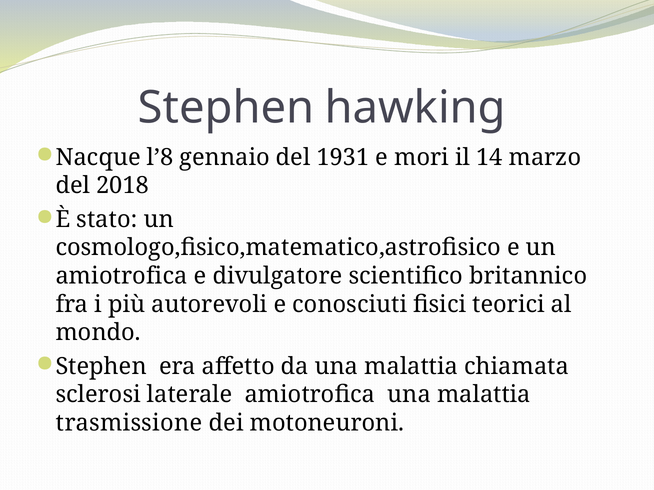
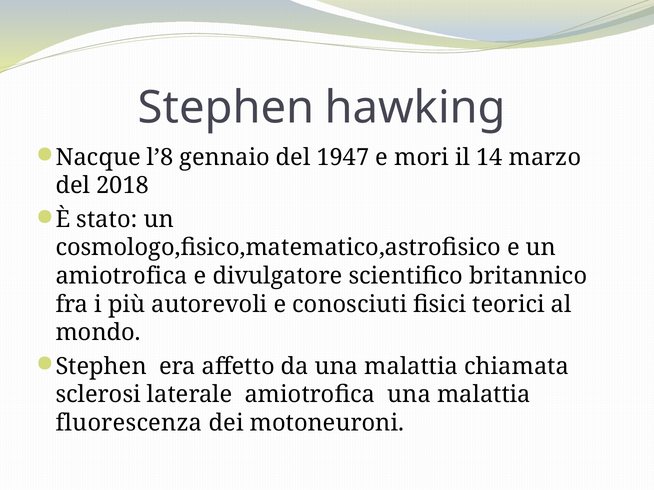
1931: 1931 -> 1947 (343, 157)
trasmissione: trasmissione -> fluorescenza (129, 423)
